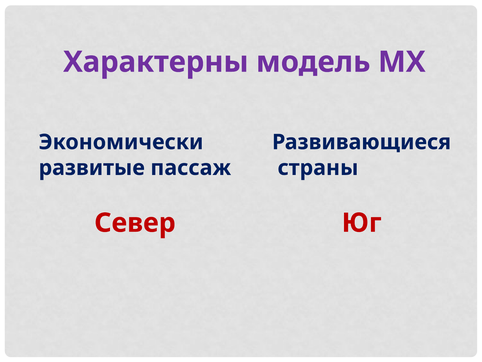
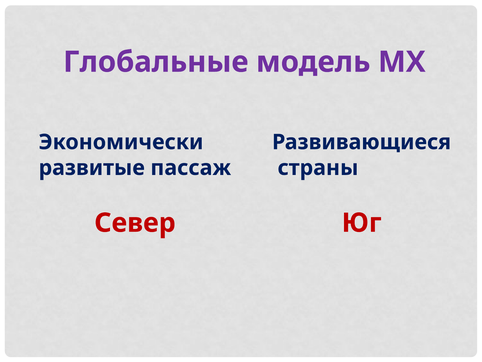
Характерны: Характерны -> Глобальные (156, 62)
